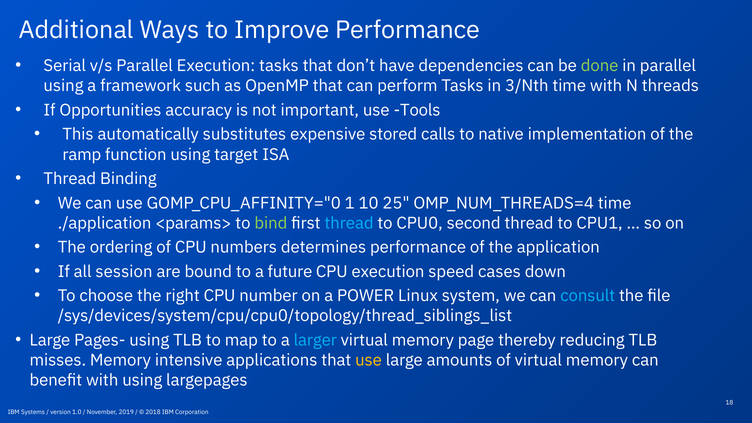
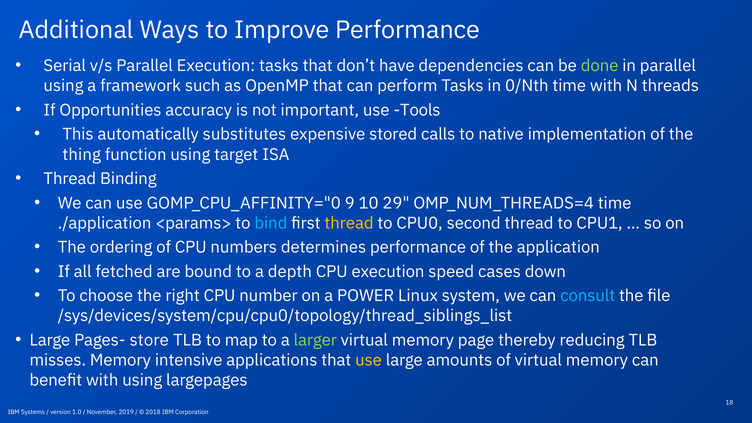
3/Nth: 3/Nth -> 0/Nth (527, 86)
ramp: ramp -> thing (82, 155)
1: 1 -> 9 (350, 203)
25: 25 -> 29 (396, 203)
bind colour: light green -> light blue (271, 223)
thread colour: light blue -> yellow (349, 223)
session: session -> fetched (124, 272)
future: future -> depth (290, 272)
Pages- using: using -> store (149, 340)
larger colour: light blue -> light green (315, 340)
